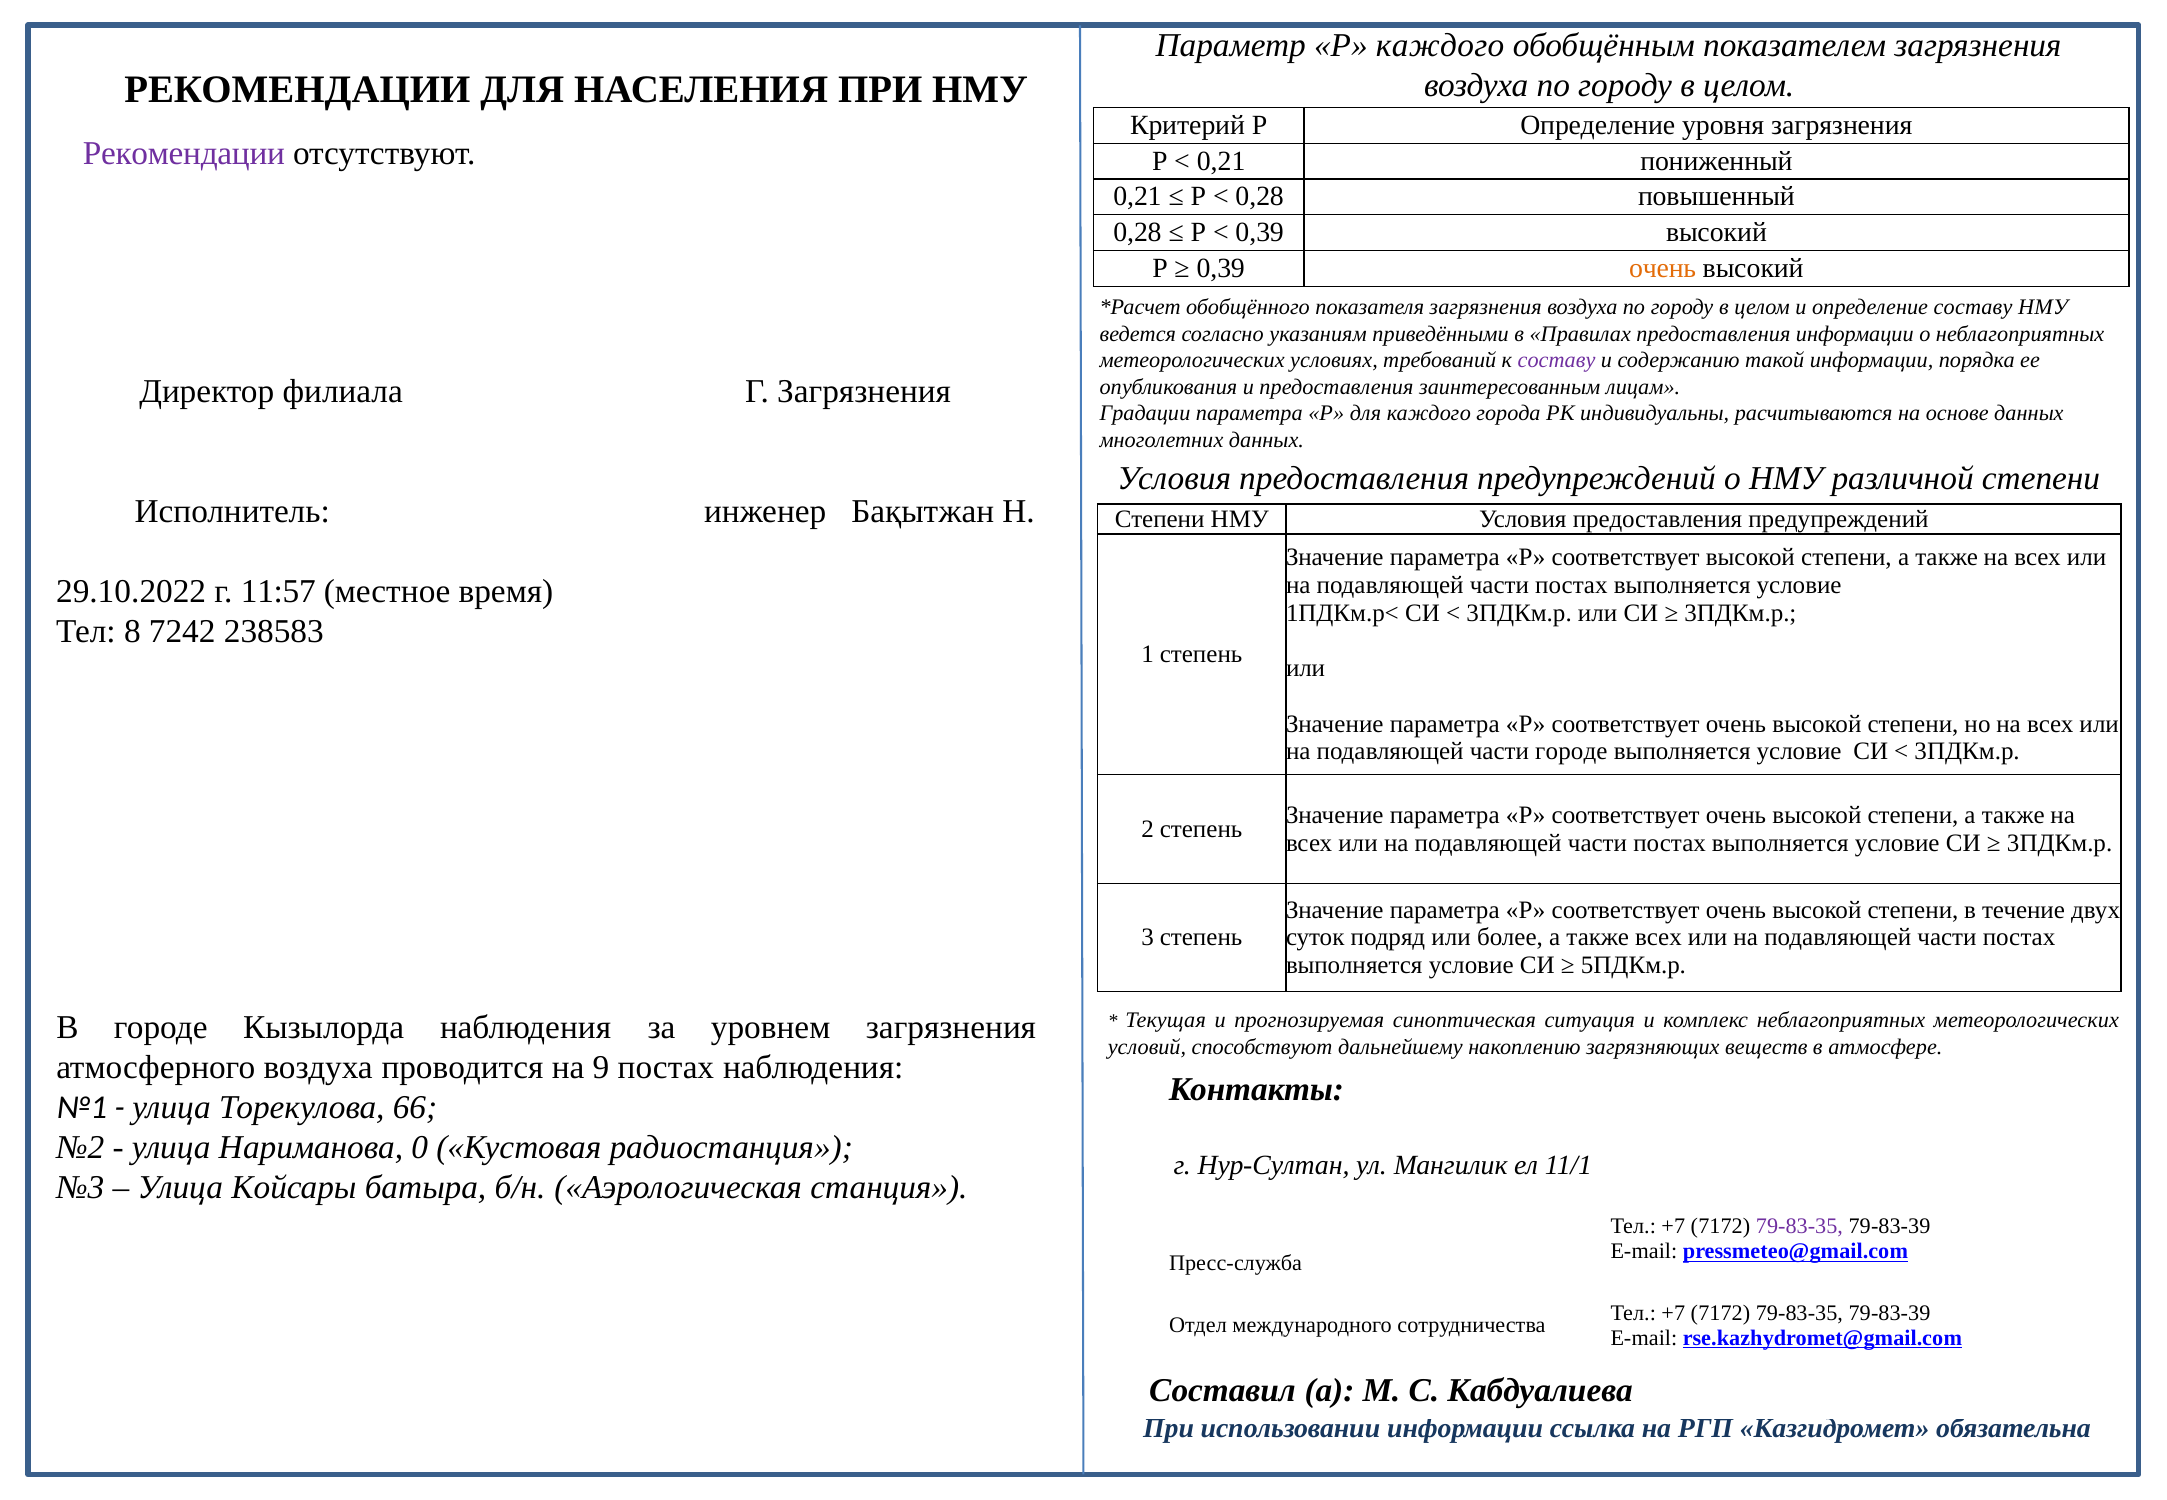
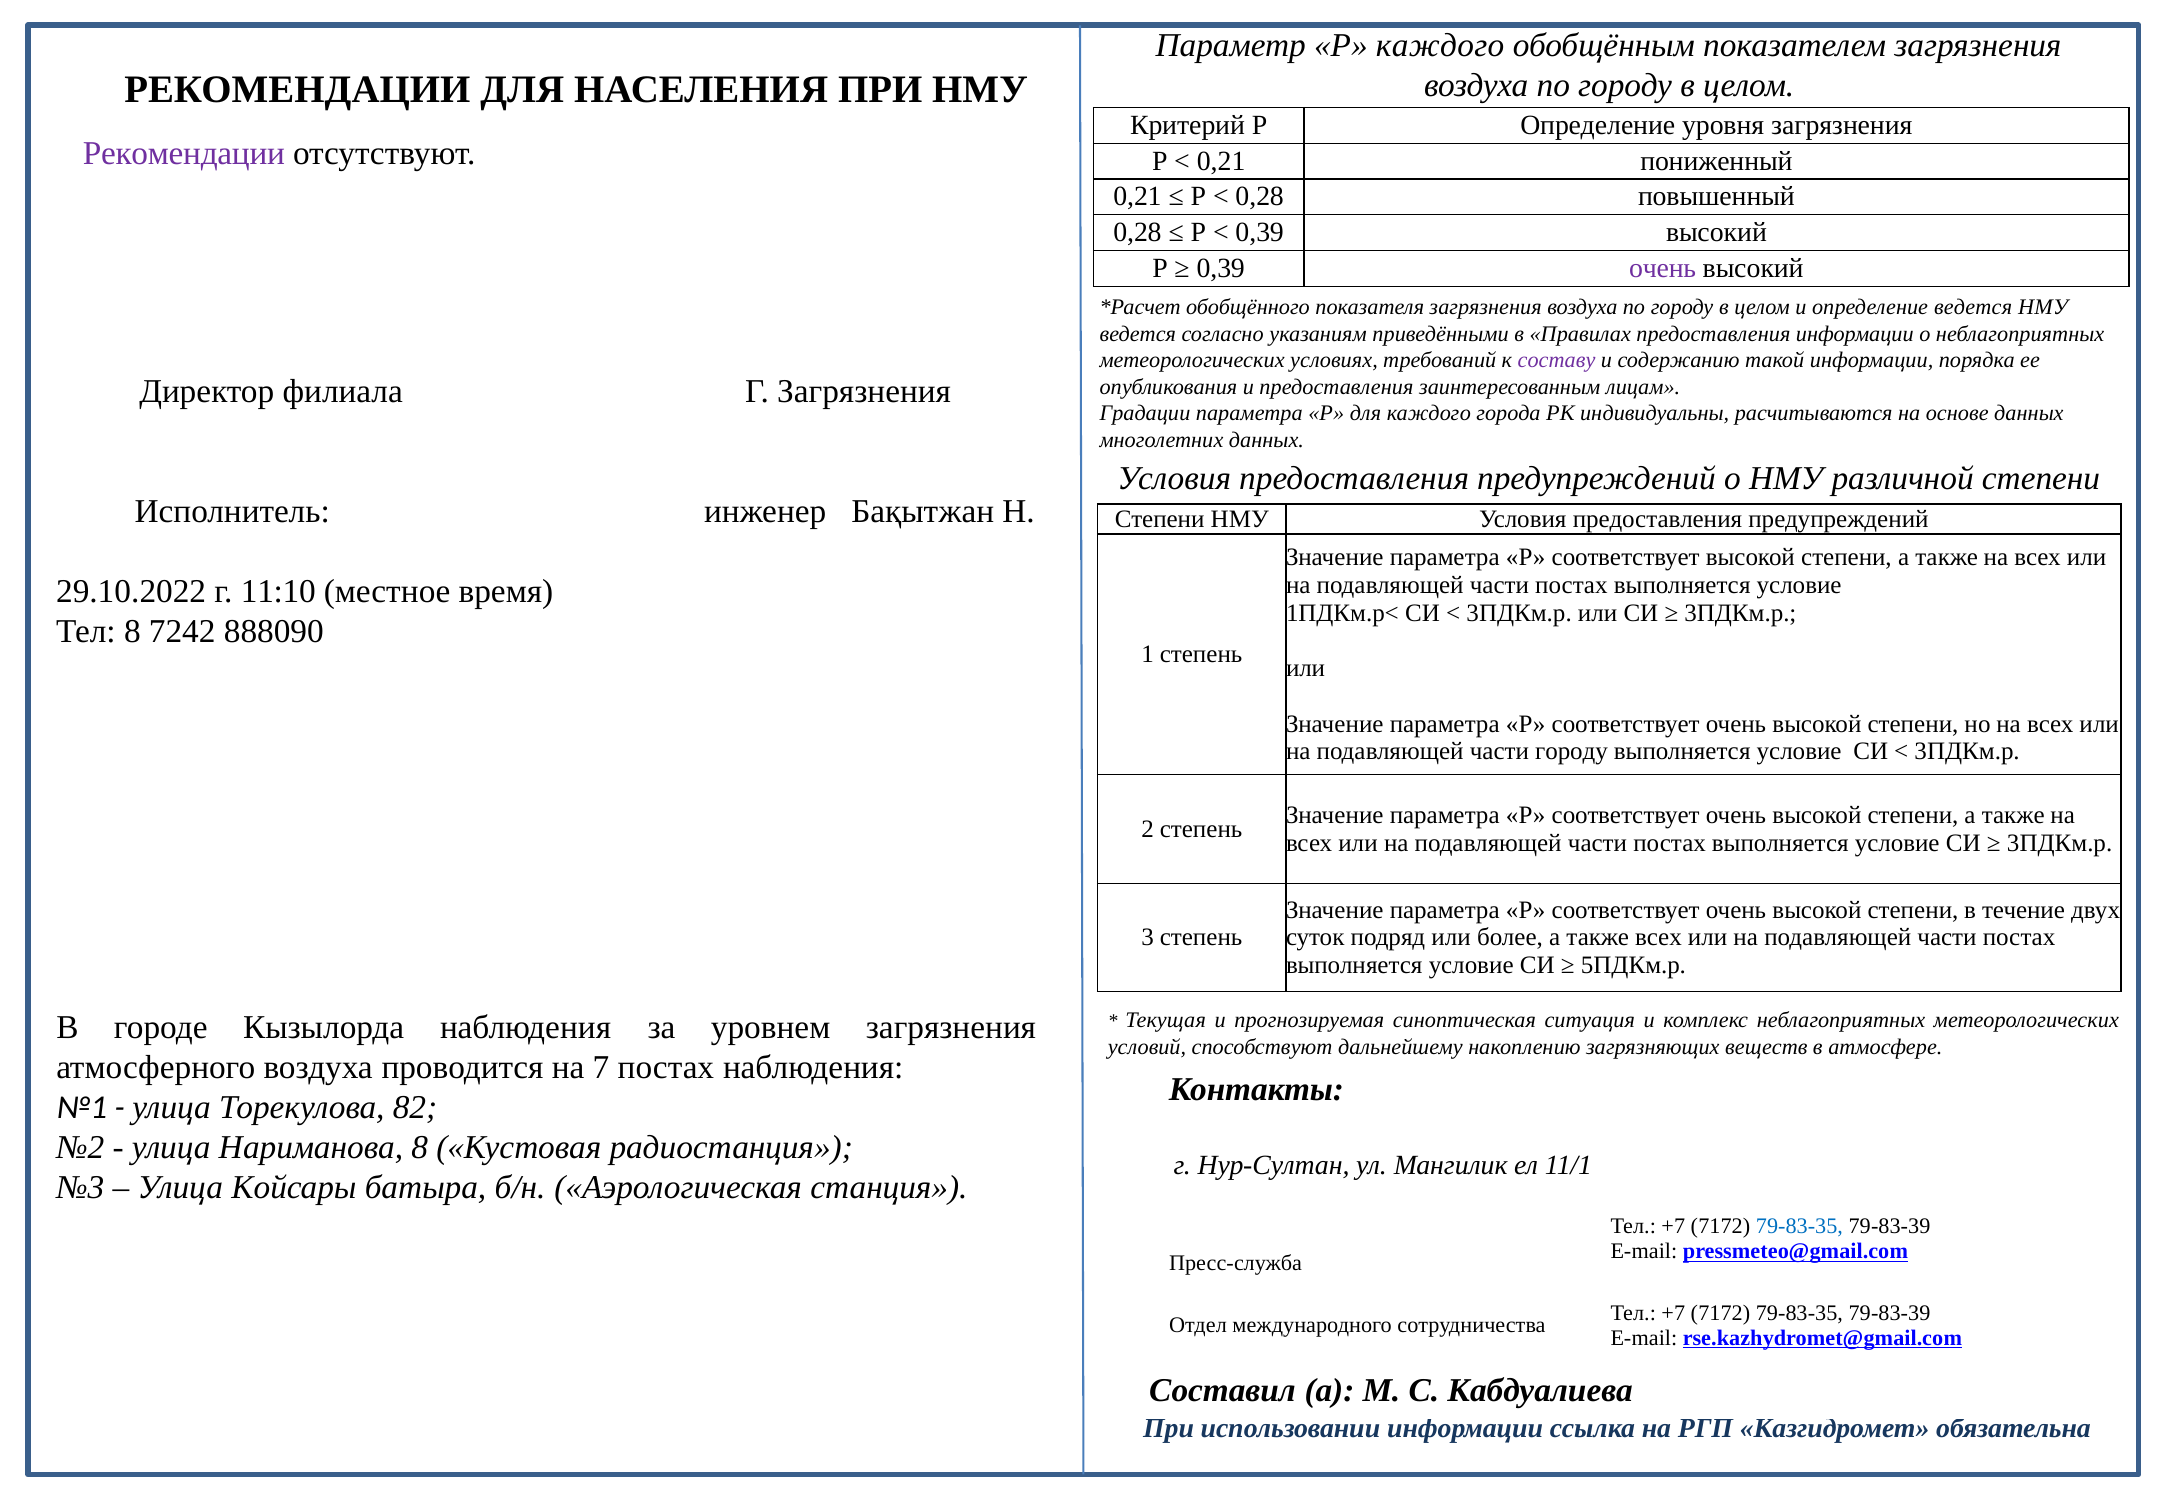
очень colour: orange -> purple (1663, 268)
определение составу: составу -> ведется (1973, 307)
11:57: 11:57 -> 11:10 (278, 592)
238583: 238583 -> 888090 (274, 632)
части городе: городе -> городу (1572, 752)
9: 9 -> 7 (601, 1068)
66: 66 -> 82 (415, 1108)
Нариманова 0: 0 -> 8 (420, 1148)
79-83-35 colour: purple -> blue (1799, 1227)
